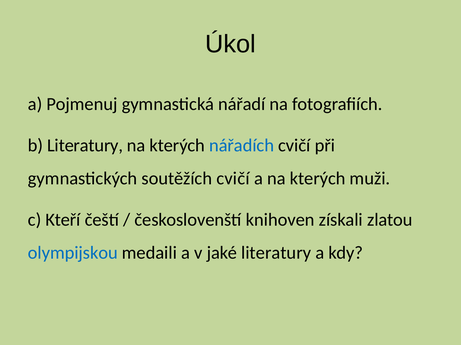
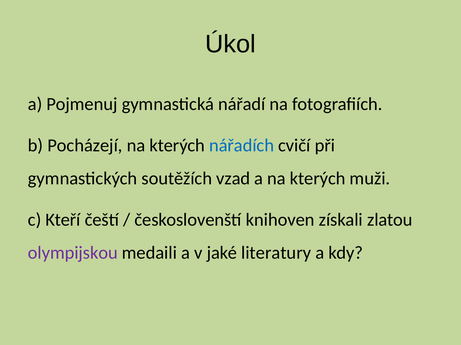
b Literatury: Literatury -> Pocházejí (85, 146)
soutěžích cvičí: cvičí -> vzad (233, 179)
olympijskou colour: blue -> purple (73, 253)
